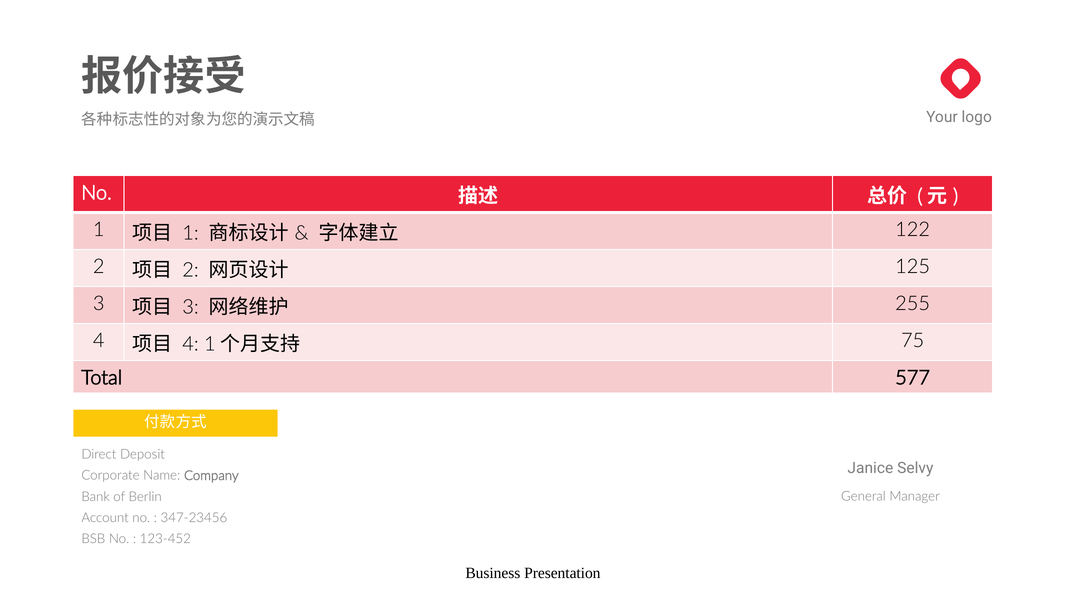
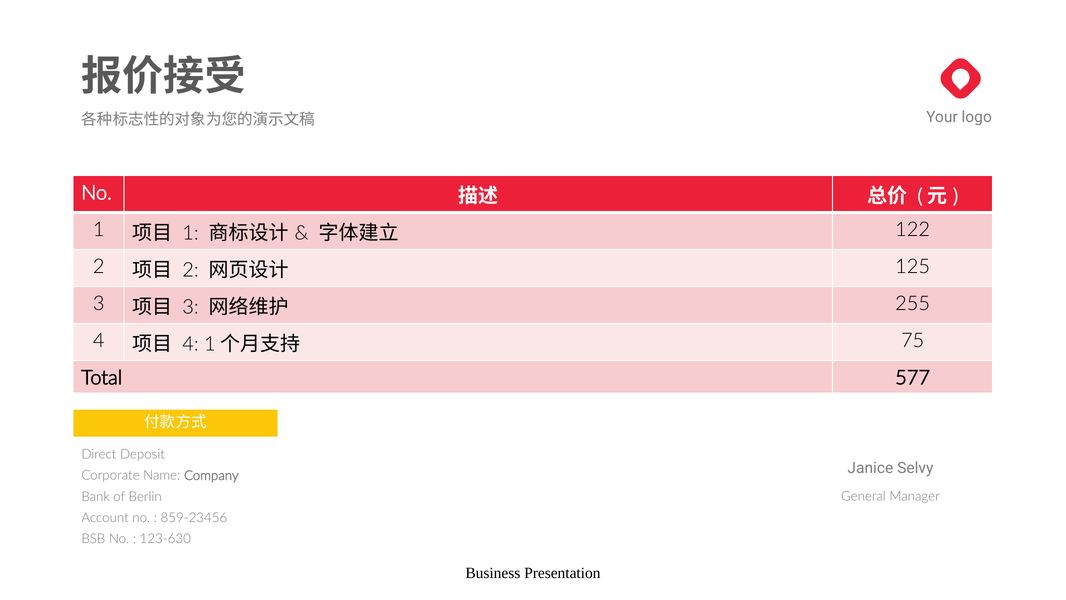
347-23456: 347-23456 -> 859-23456 (194, 517)
123-452: 123-452 -> 123-630 (165, 538)
